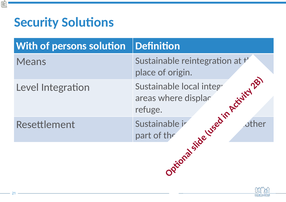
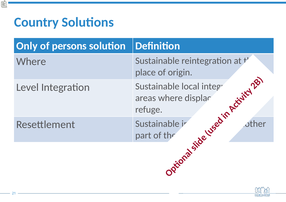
Security: Security -> Country (36, 22)
With: With -> Only (27, 46)
Means: Means -> Where (31, 62)
